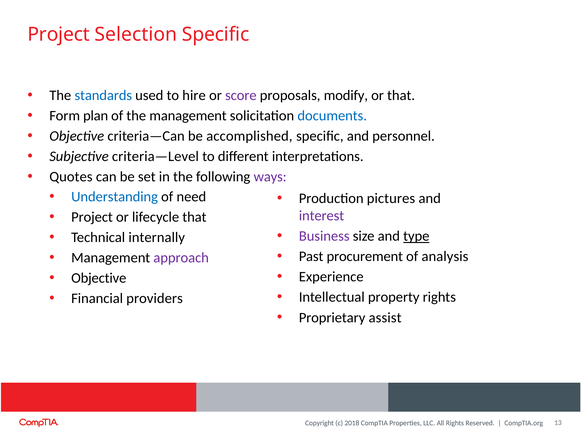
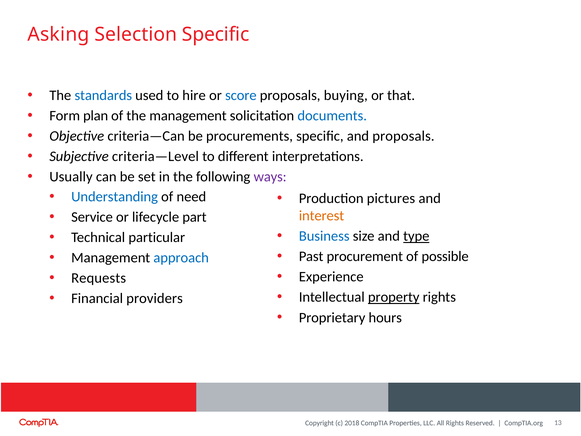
Project: Project -> Asking (58, 35)
score colour: purple -> blue (241, 95)
modify: modify -> buying (346, 95)
accomplished: accomplished -> procurements (249, 136)
and personnel: personnel -> proposals (403, 136)
Quotes: Quotes -> Usually (71, 177)
Project: Project -> Service (92, 217)
lifecycle that: that -> part (194, 217)
interest colour: purple -> orange (322, 216)
Business colour: purple -> blue (324, 236)
internally: internally -> particular (157, 237)
analysis: analysis -> possible (445, 256)
approach colour: purple -> blue (181, 258)
Objective: Objective -> Requests (99, 278)
property underline: none -> present (394, 297)
assist: assist -> hours (385, 317)
